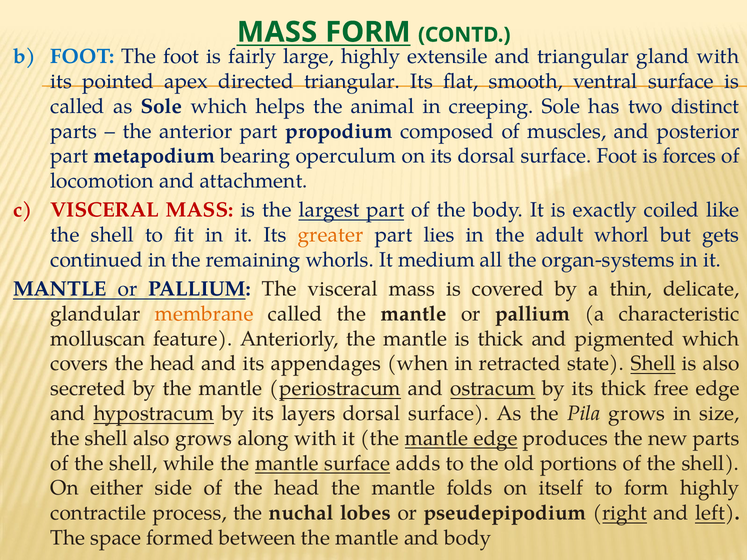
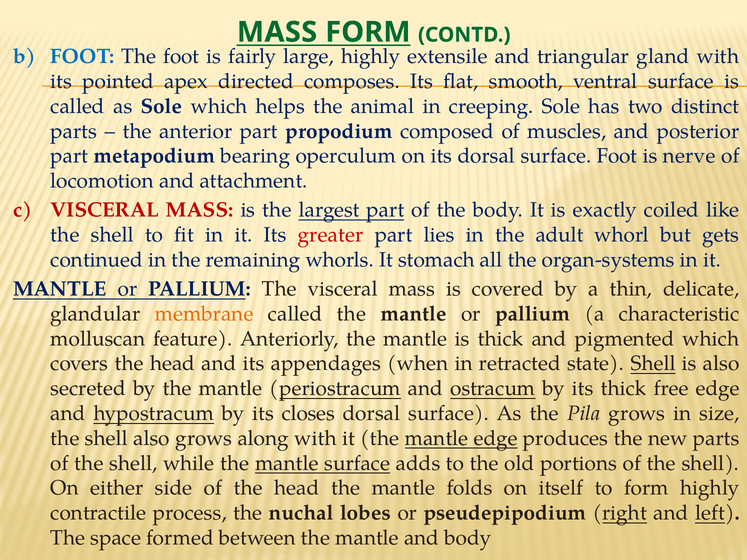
directed triangular: triangular -> composes (352, 81)
forces: forces -> nerve (689, 156)
greater colour: orange -> red (331, 235)
medium: medium -> stomach (436, 260)
layers: layers -> closes (308, 414)
